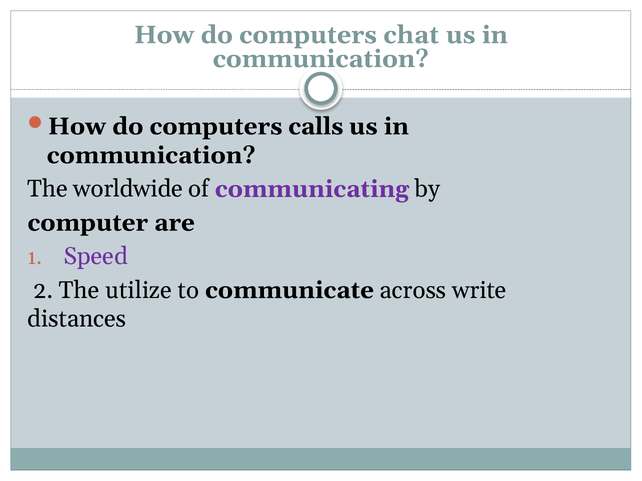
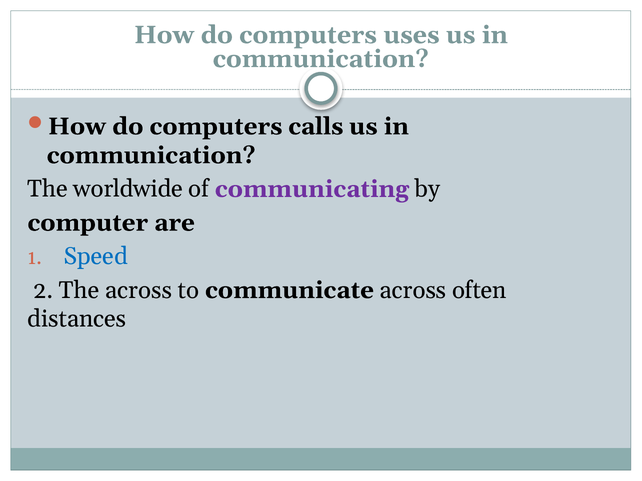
chat: chat -> uses (411, 35)
Speed colour: purple -> blue (96, 257)
The utilize: utilize -> across (139, 290)
write: write -> often (479, 290)
